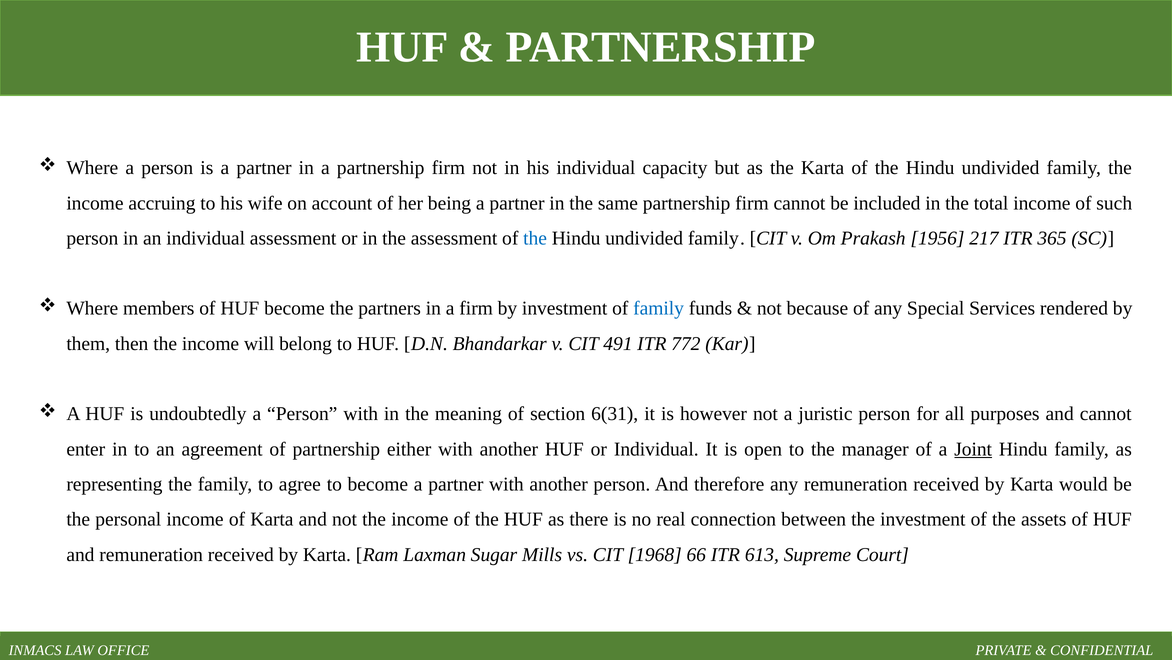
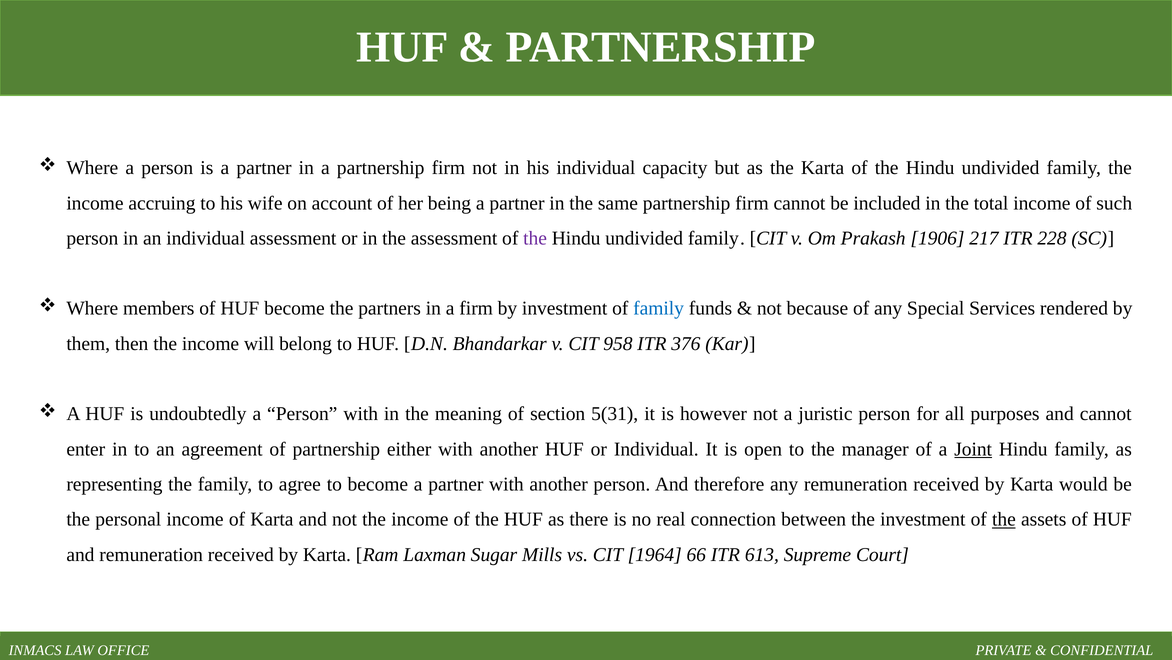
the colour: blue -> purple (535, 238)
1956: 1956 -> 1906 (937, 238)
365: 365 -> 228 (1052, 238)
491: 491 -> 958 (618, 343)
772: 772 -> 376 (686, 343)
6(31: 6(31 -> 5(31 (615, 414)
the underline: none -> present (1004, 519)
1968: 1968 -> 1964 (655, 554)
